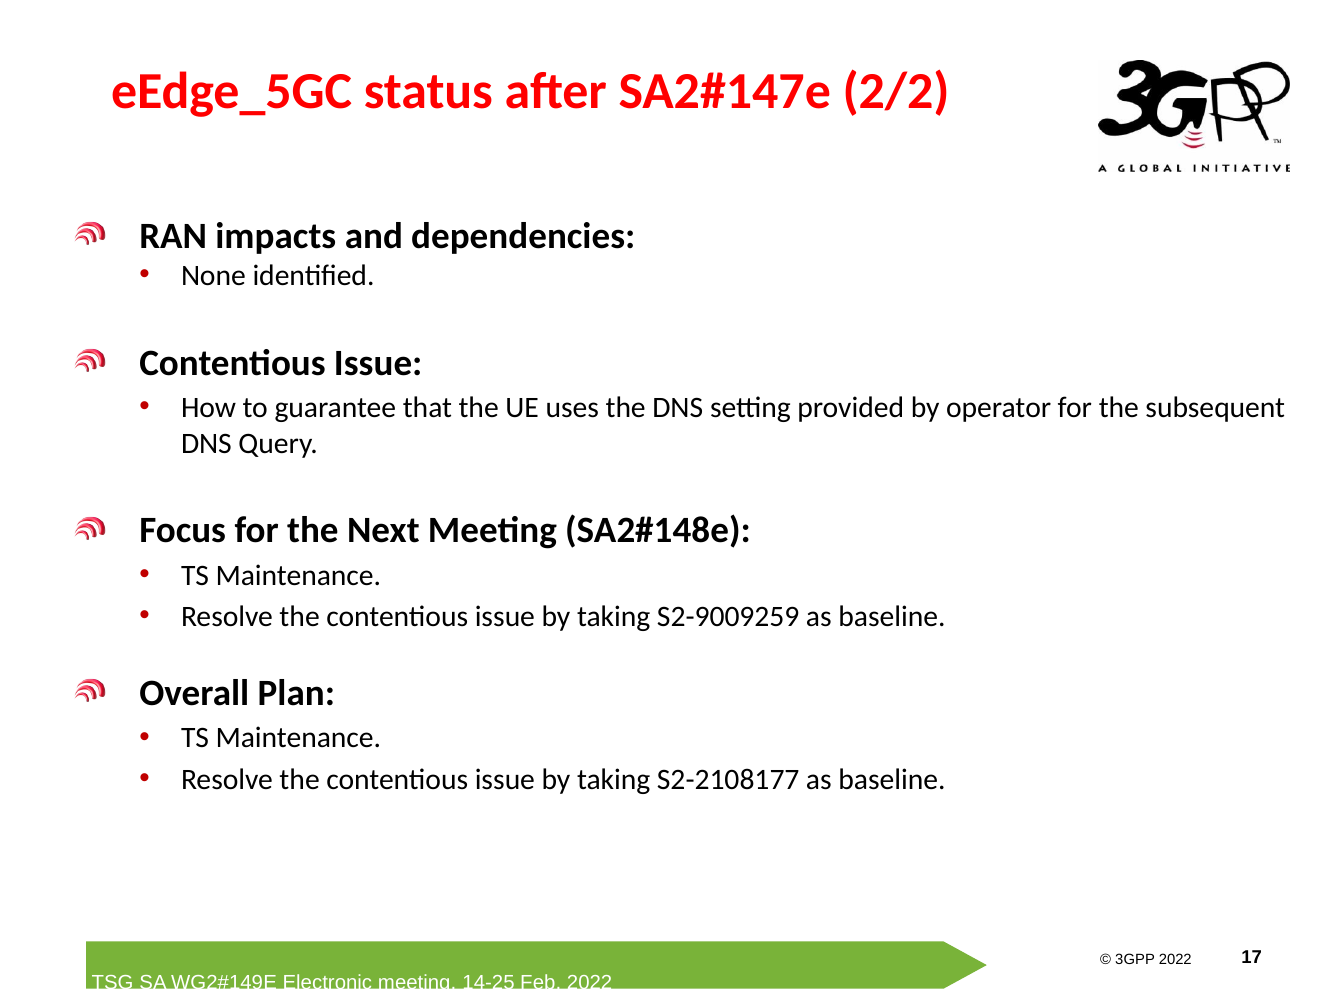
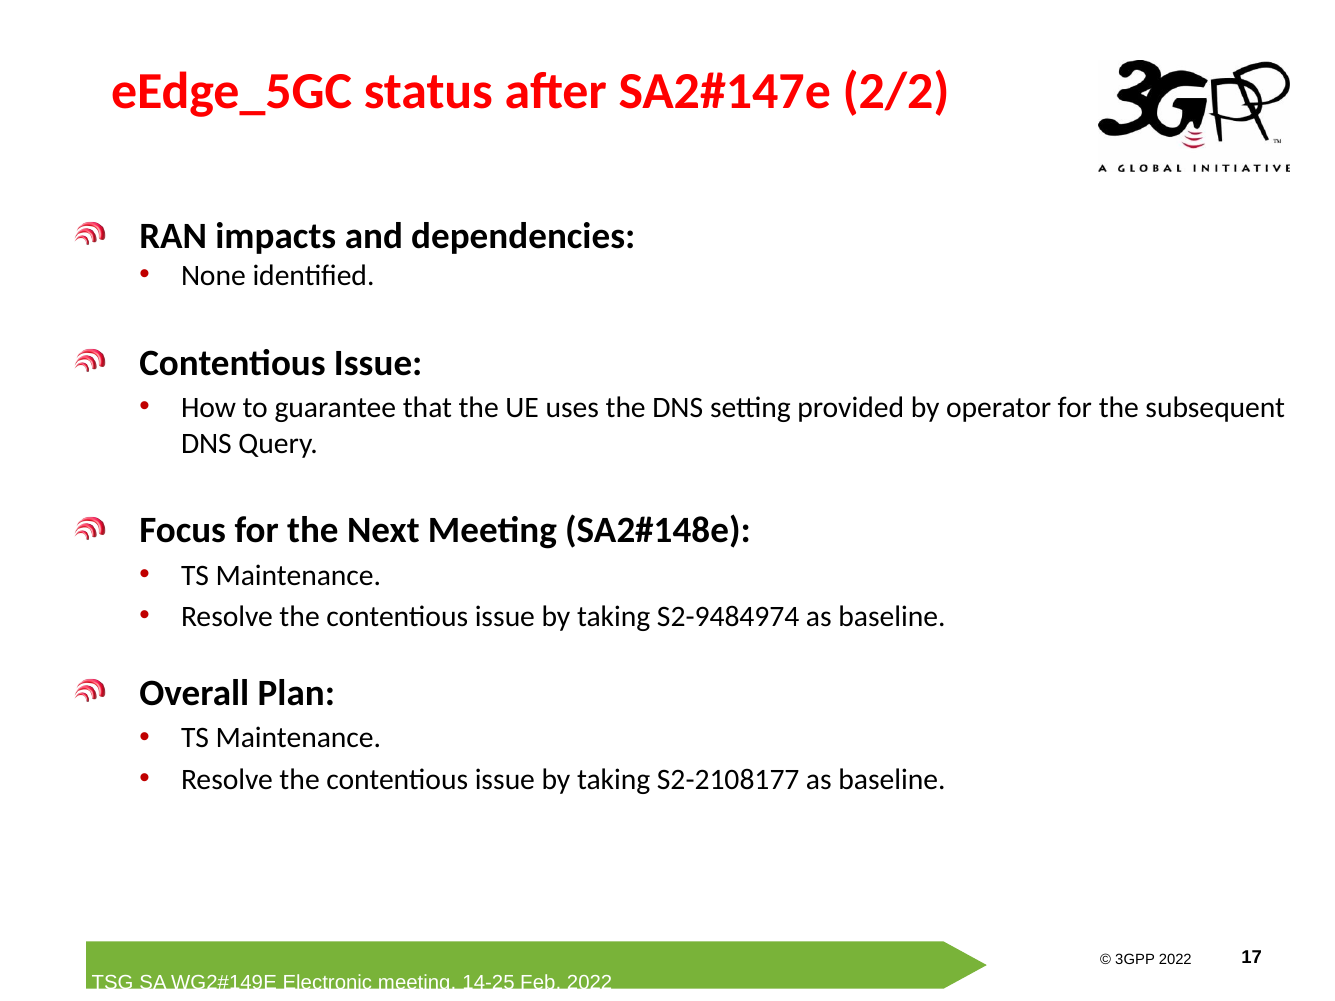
S2-9009259: S2-9009259 -> S2-9484974 (728, 617)
